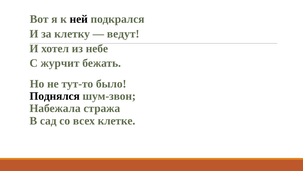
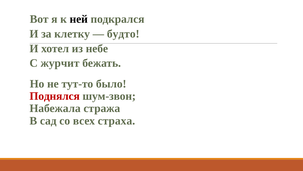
ведут: ведут -> будто (123, 34)
Поднялся colour: black -> red (55, 96)
клетке: клетке -> страха (116, 120)
